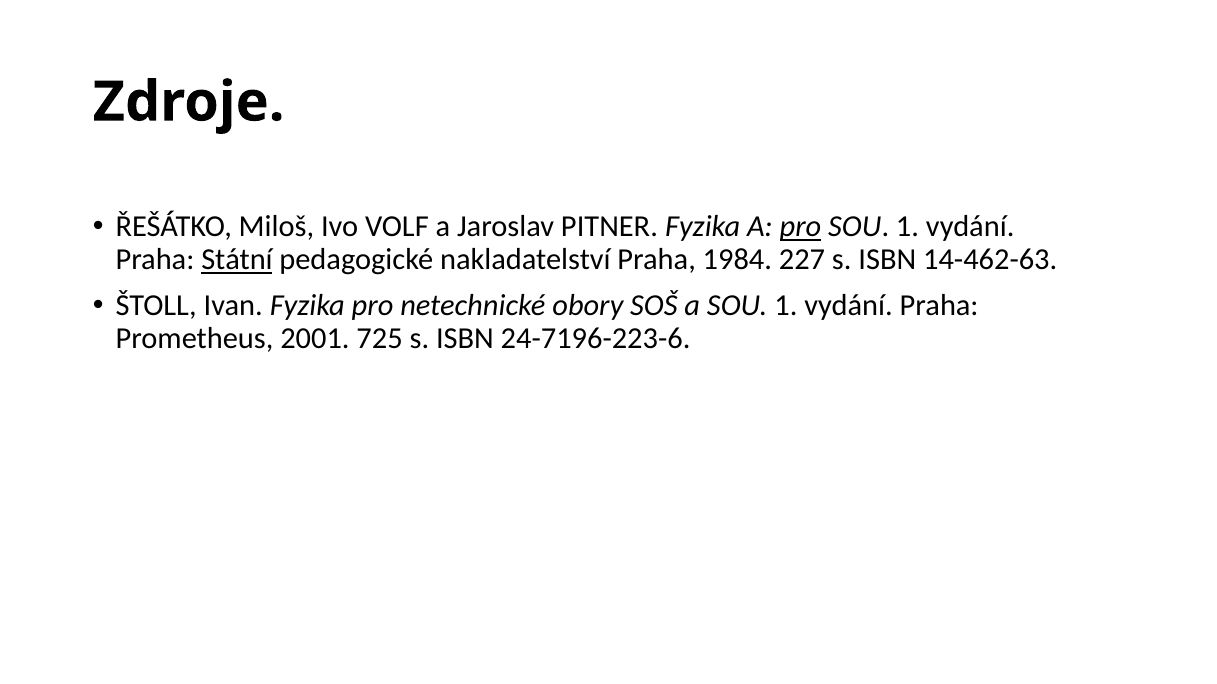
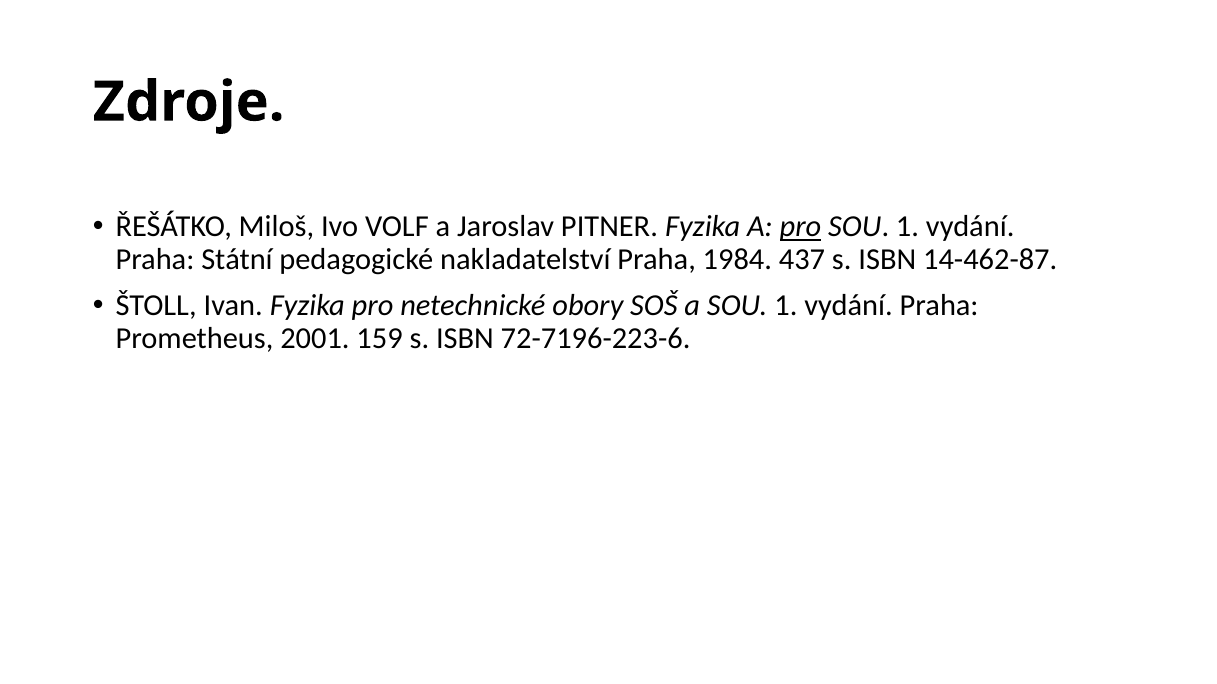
Státní underline: present -> none (237, 260)
227: 227 -> 437 (802, 260)
14-462-63: 14-462-63 -> 14-462-87 (990, 260)
725: 725 -> 159 (380, 338)
24-7196-223-6: 24-7196-223-6 -> 72-7196-223-6 (596, 338)
